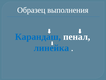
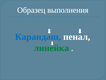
линейка colour: blue -> green (51, 48)
